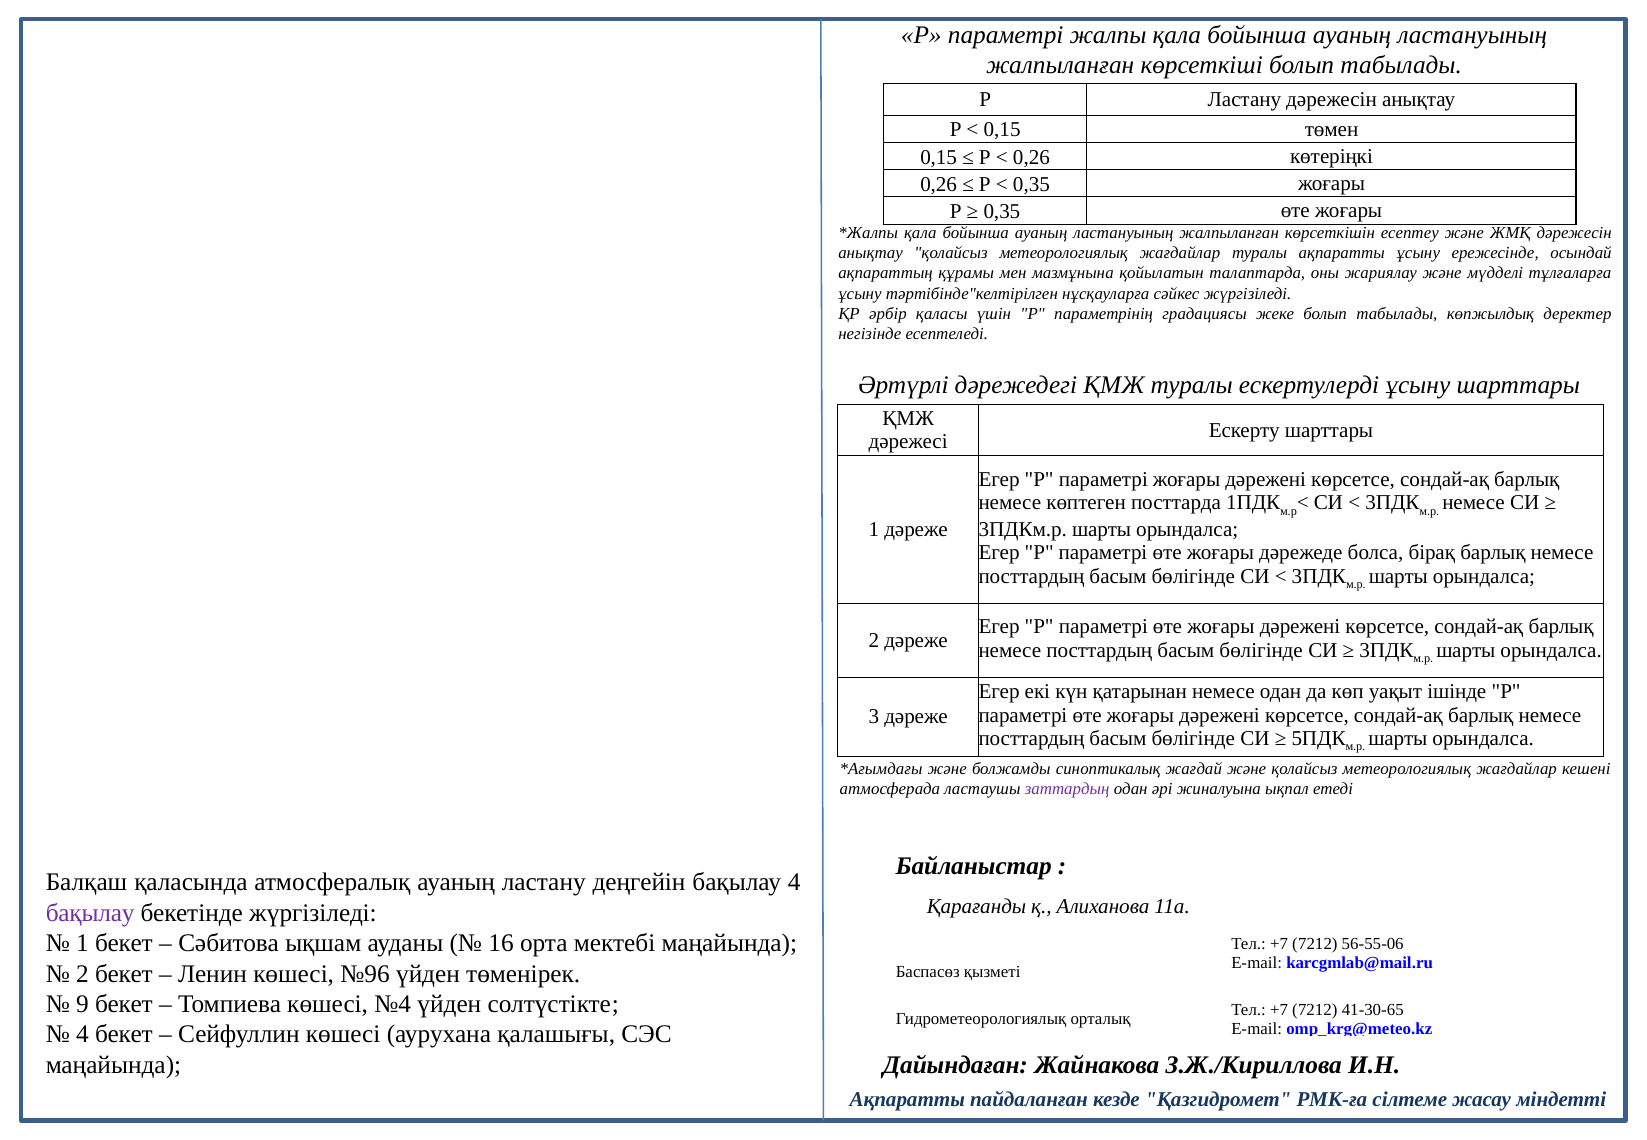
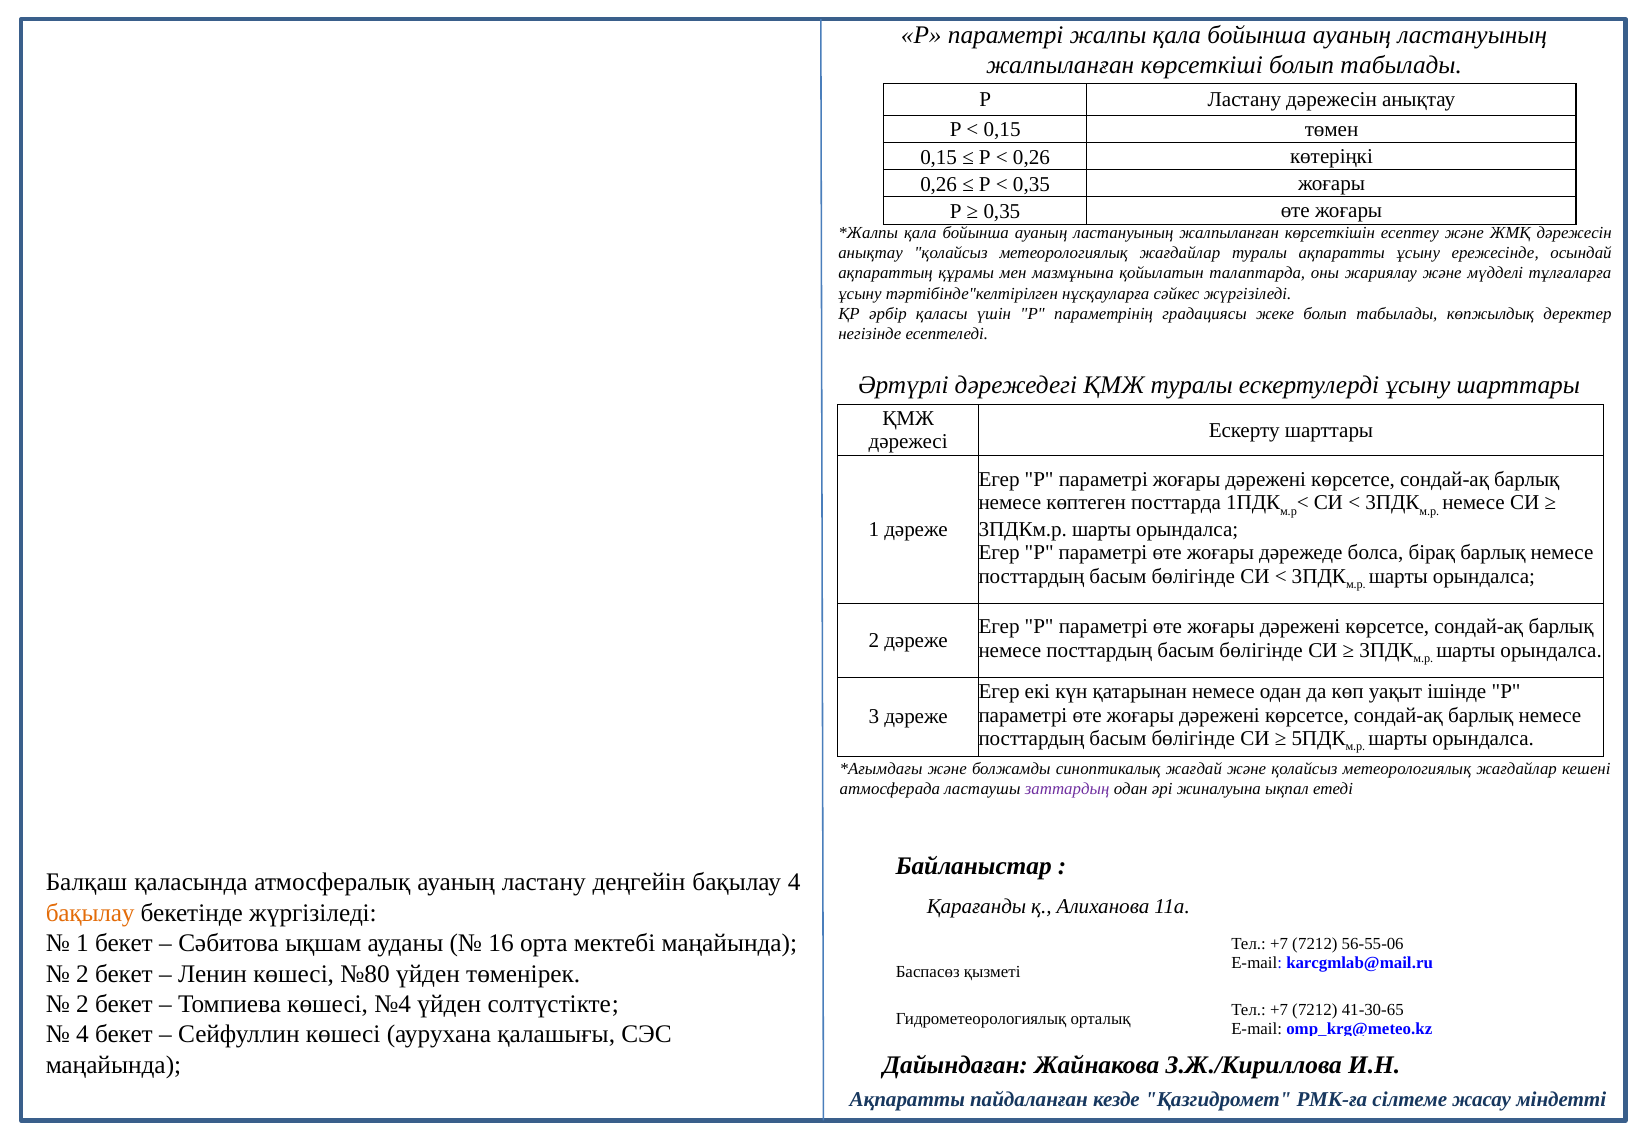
бақылау colour: purple -> orange (90, 913)
№96: №96 -> №80 (365, 974)
9: 9 -> 2 (83, 1004)
